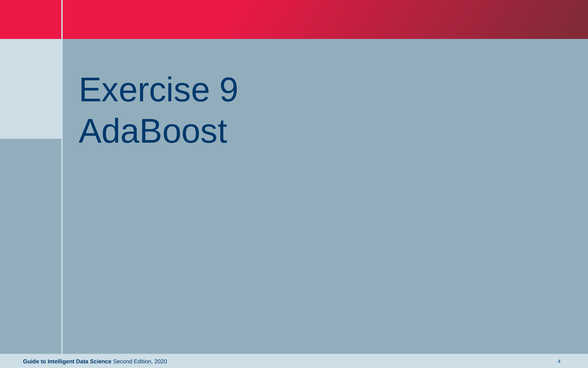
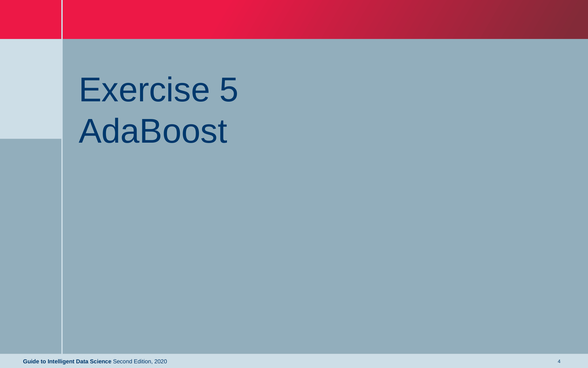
9: 9 -> 5 (229, 90)
